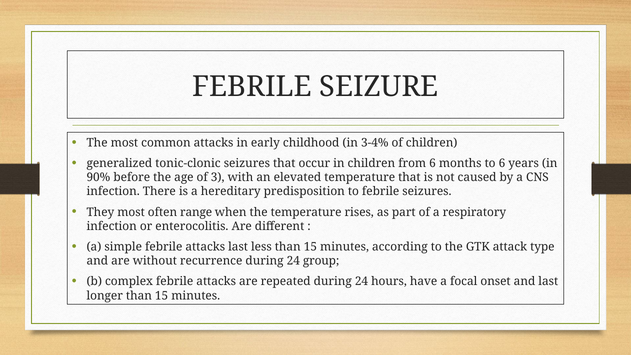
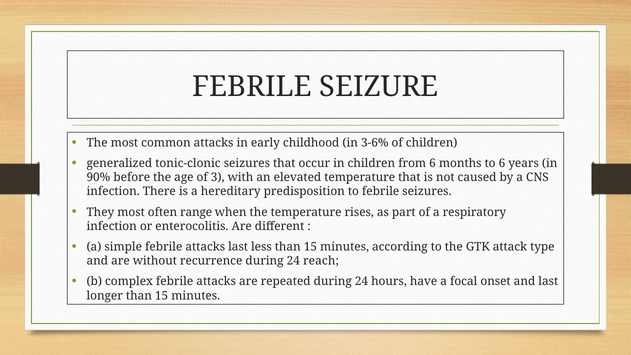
3-4%: 3-4% -> 3-6% (375, 143)
group: group -> reach (321, 261)
